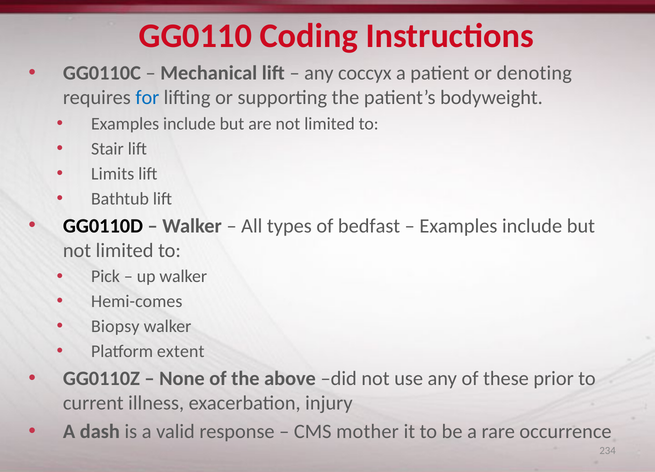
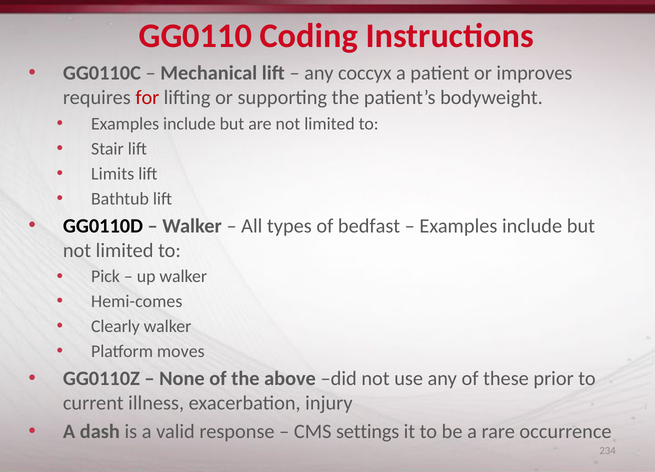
denoting: denoting -> improves (534, 73)
for colour: blue -> red (147, 97)
Biopsy: Biopsy -> Clearly (115, 326)
extent: extent -> moves (181, 351)
mother: mother -> settings (368, 431)
